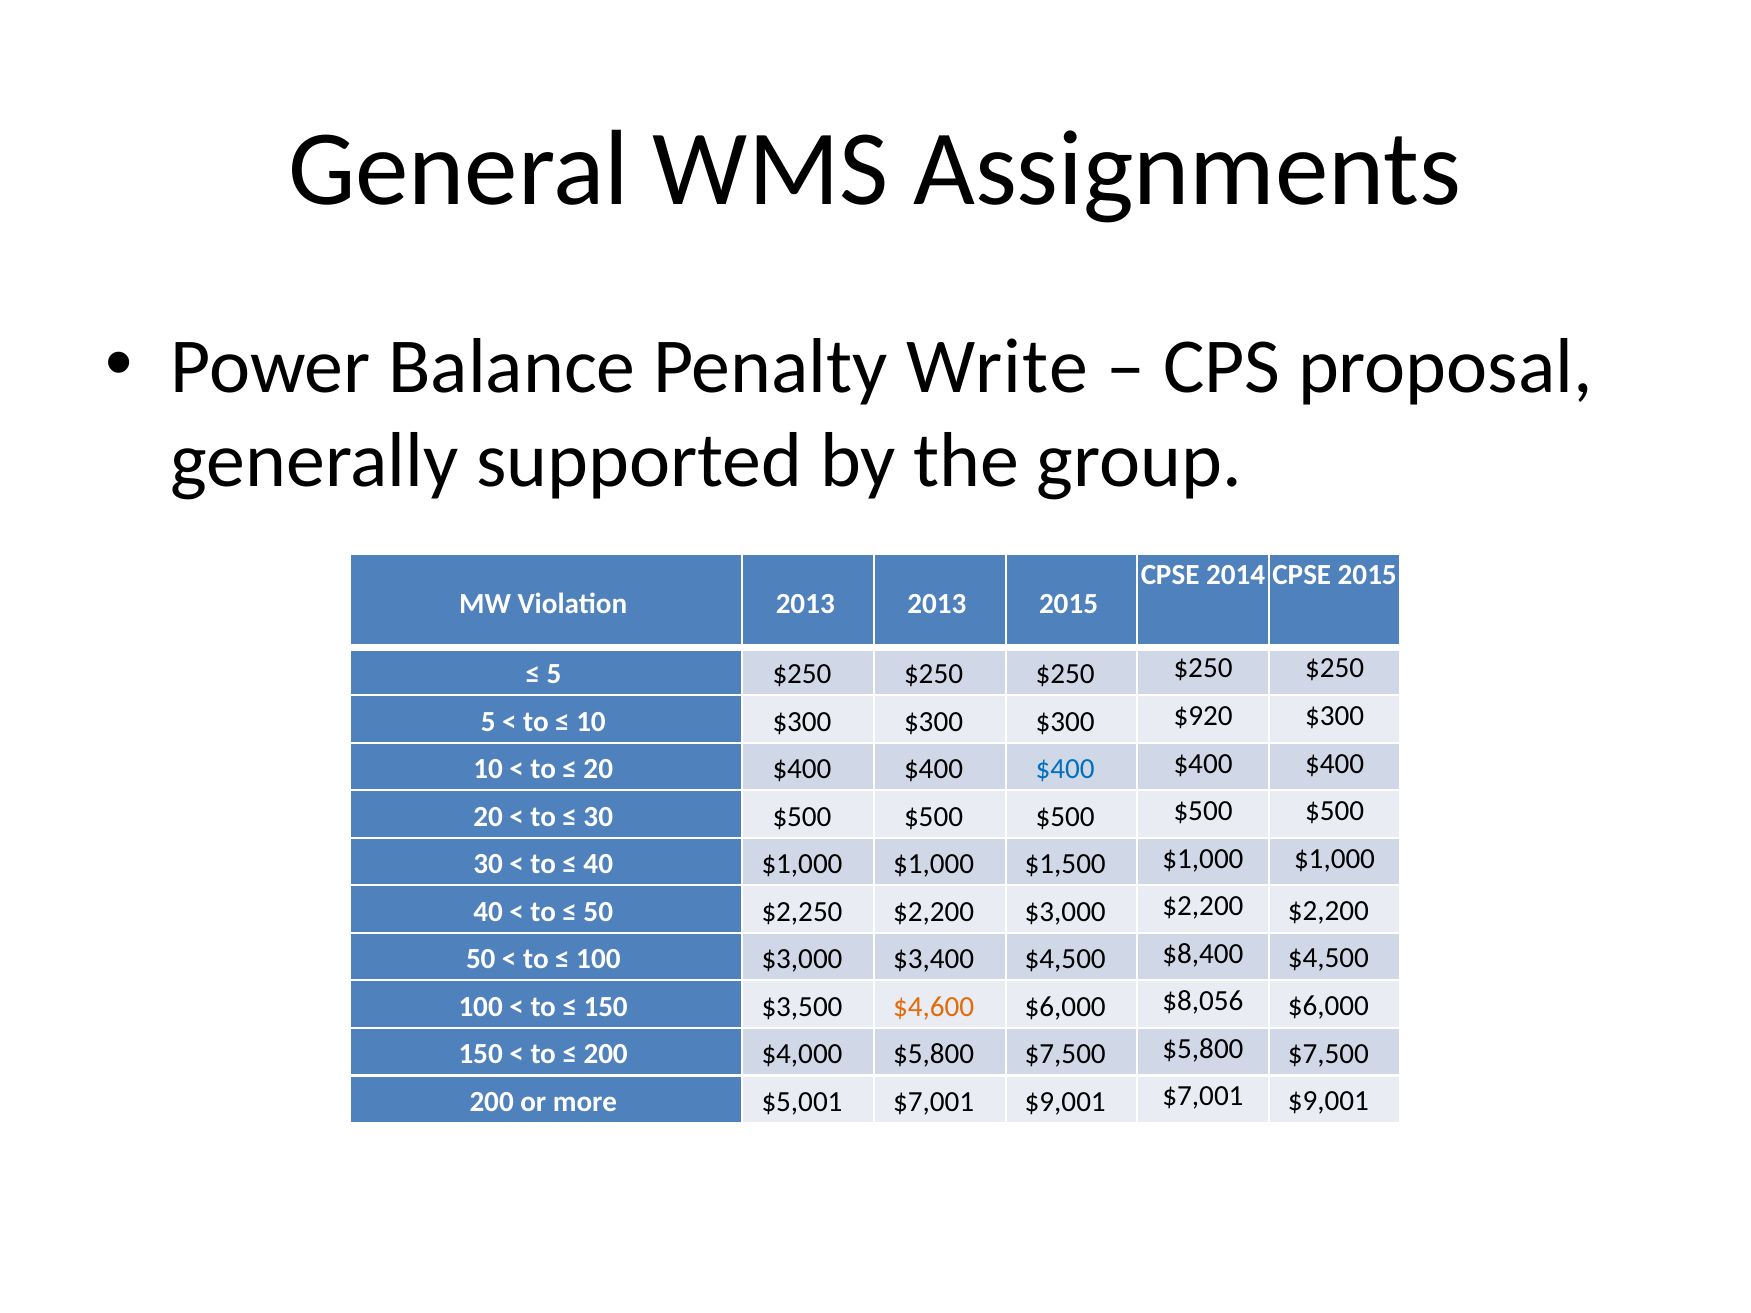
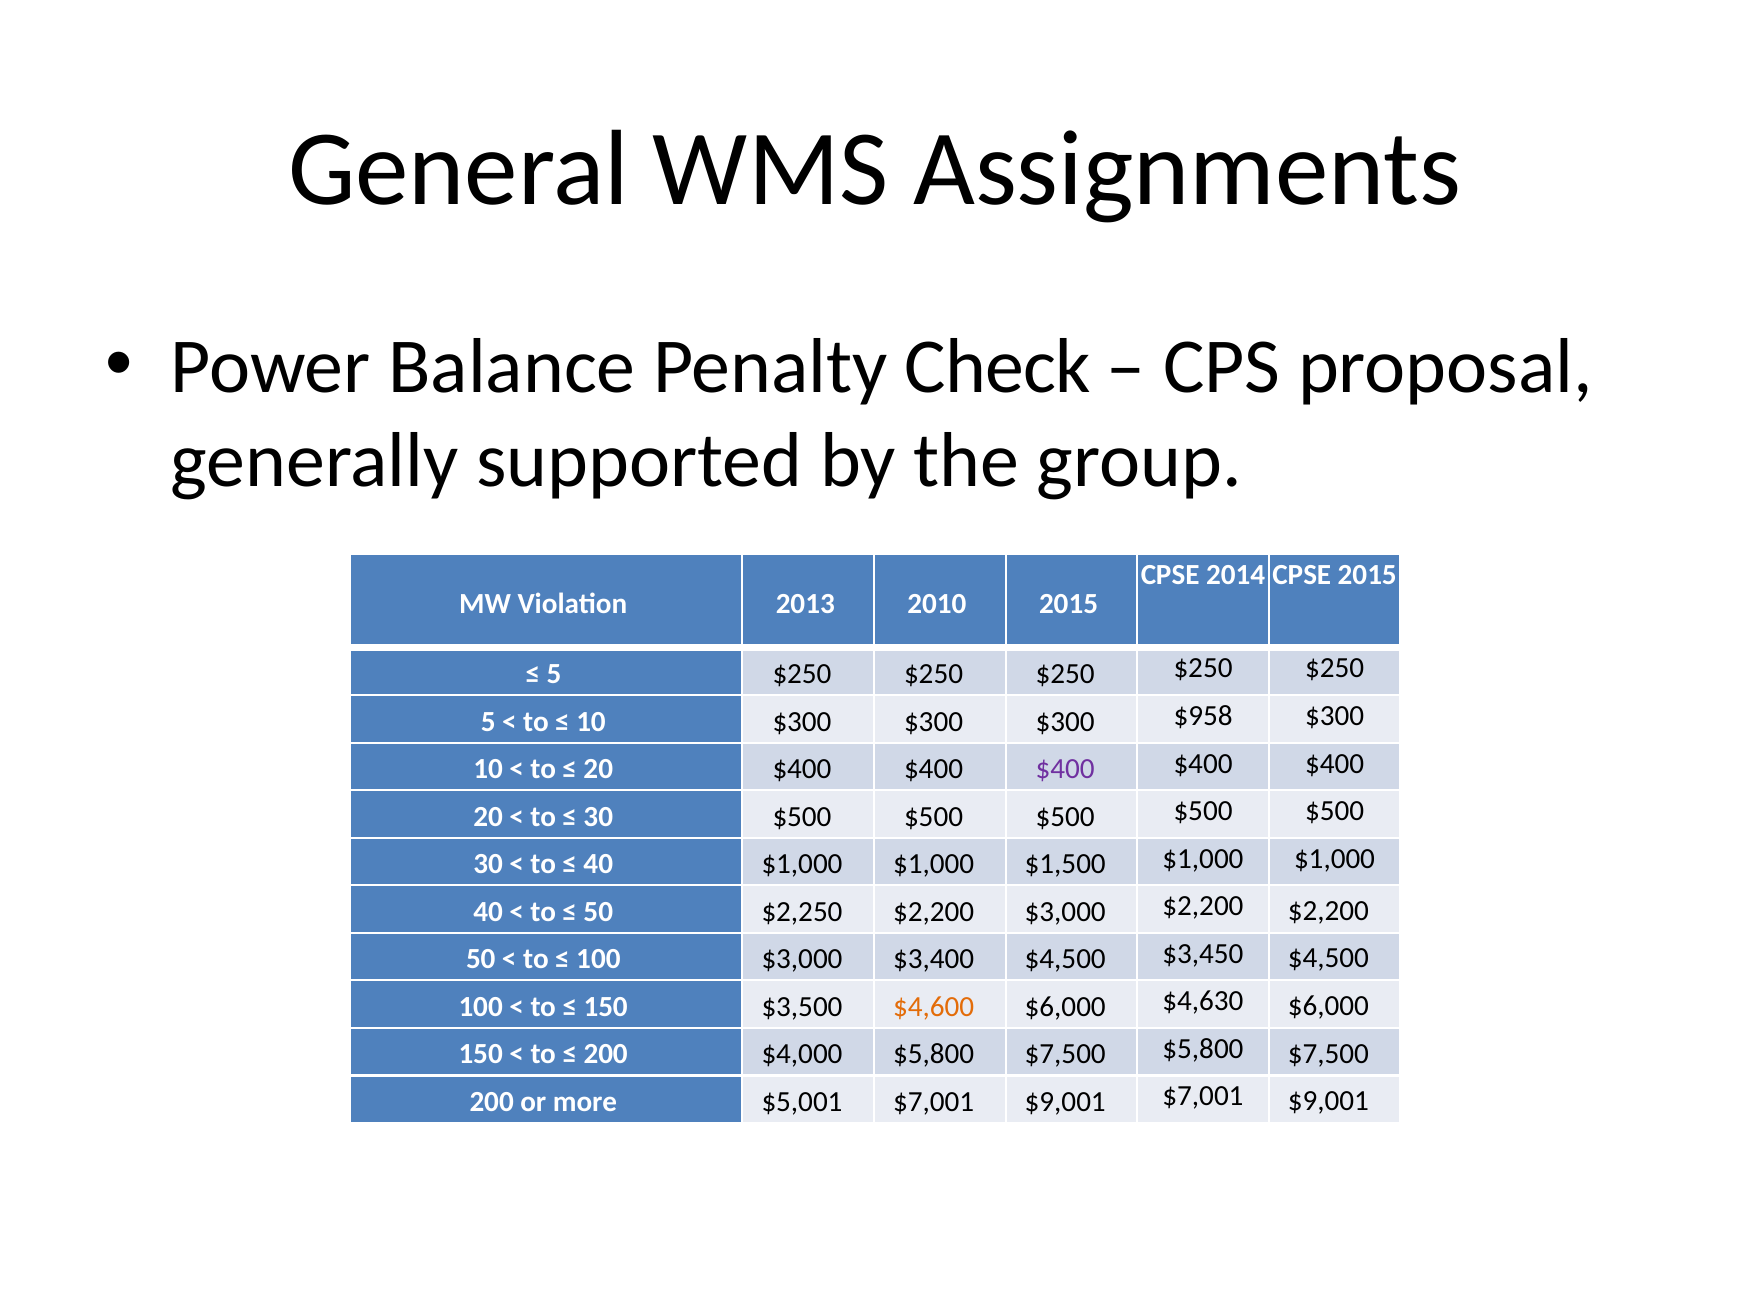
Write: Write -> Check (998, 367)
2013 2013: 2013 -> 2010 (937, 604)
$920: $920 -> $958 (1203, 716)
$400 colour: blue -> purple (1065, 769)
$8,400: $8,400 -> $3,450 (1203, 954)
$8,056: $8,056 -> $4,630 (1203, 1001)
